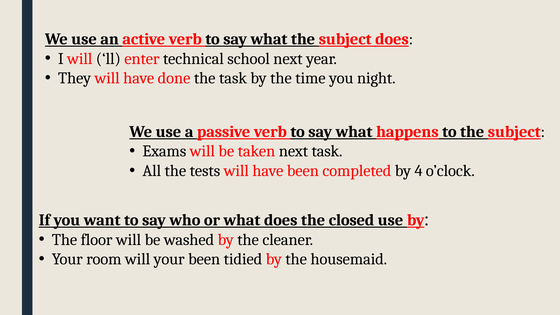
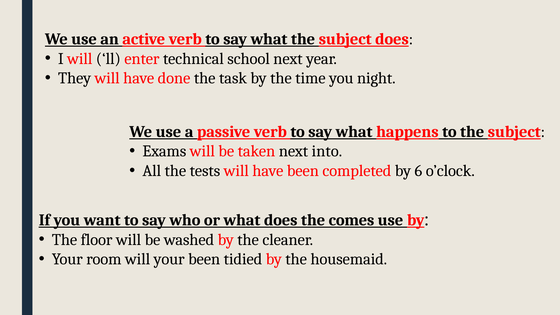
next task: task -> into (327, 151)
4: 4 -> 6 (418, 171)
closed: closed -> comes (352, 220)
